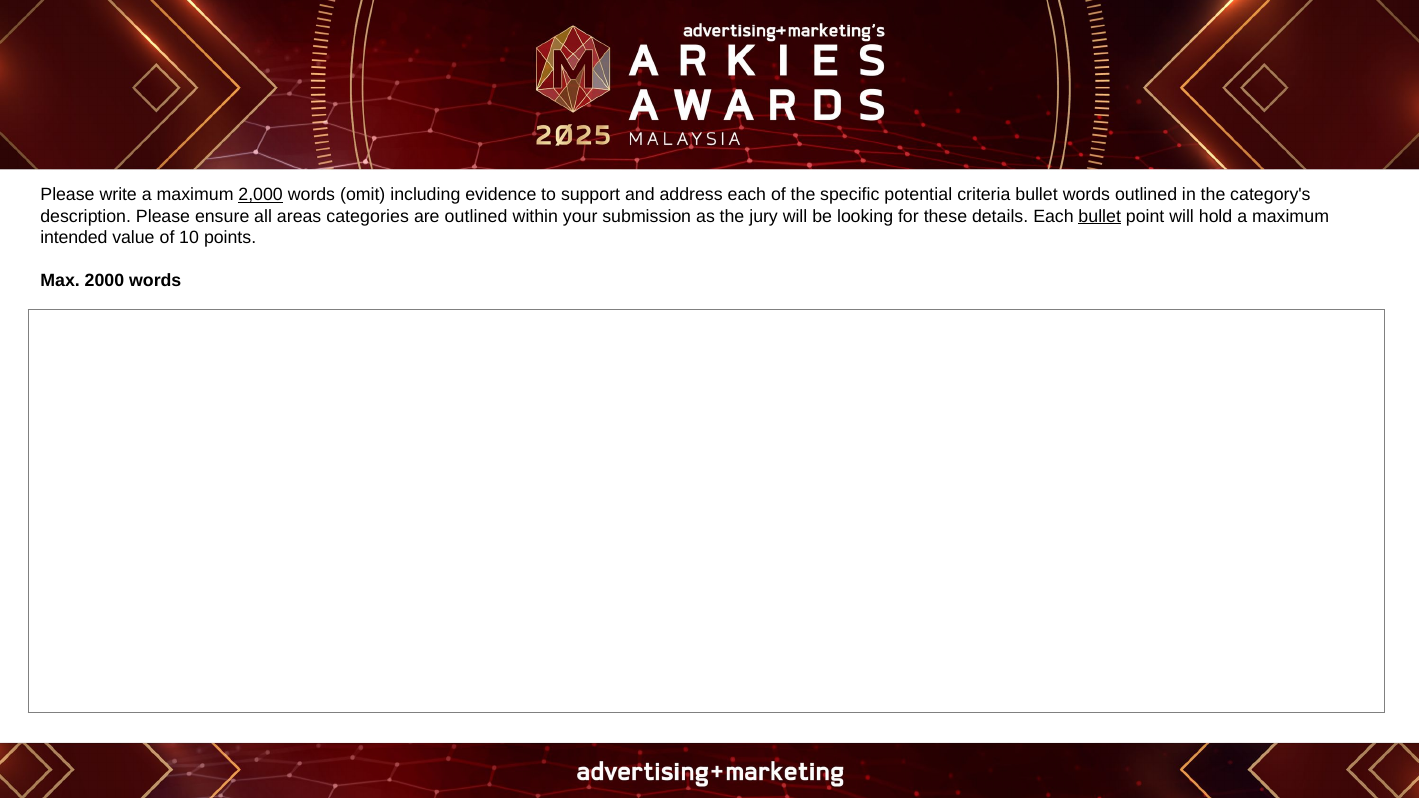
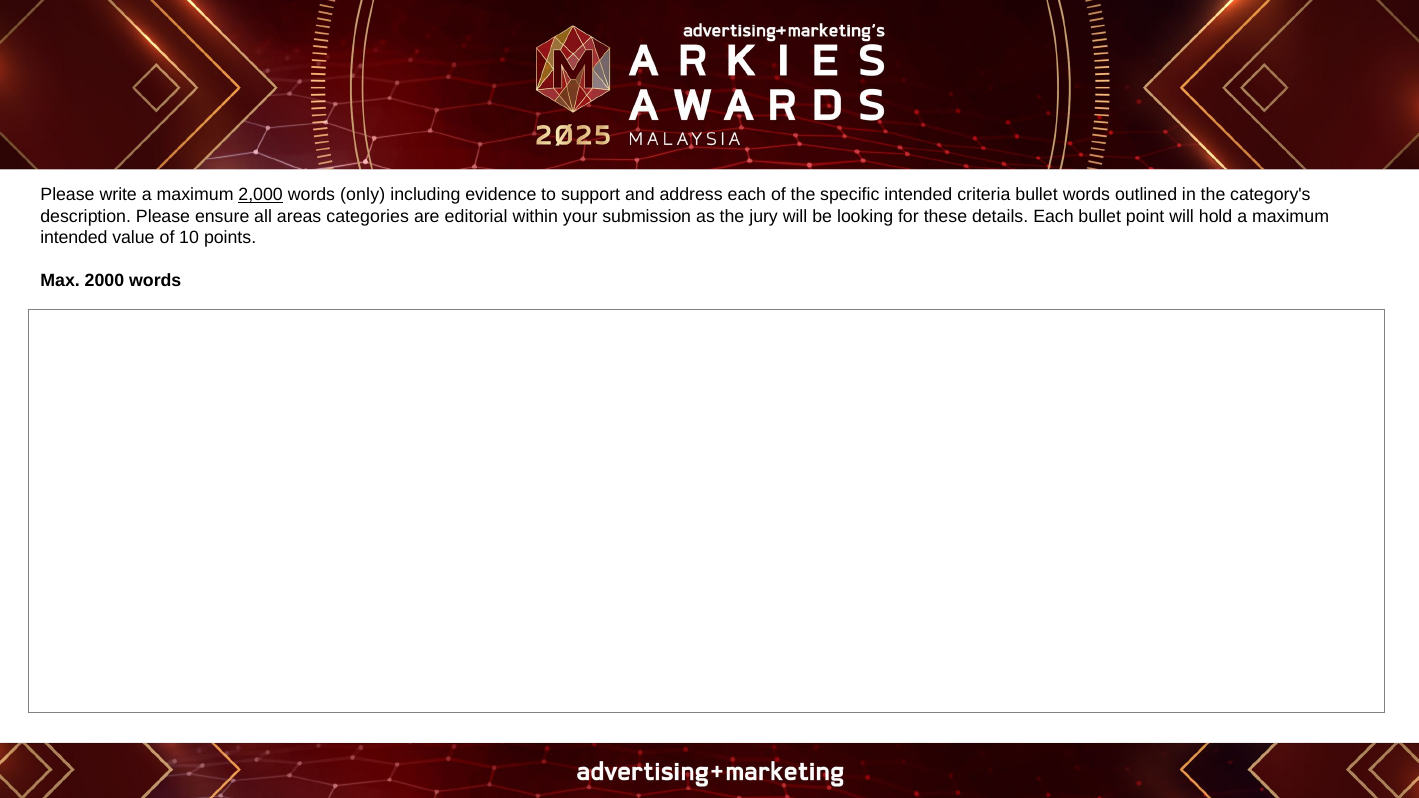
omit: omit -> only (363, 195)
specific potential: potential -> intended (918, 195)
are outlined: outlined -> editorial (476, 216)
bullet underline: present -> none (1100, 216)
